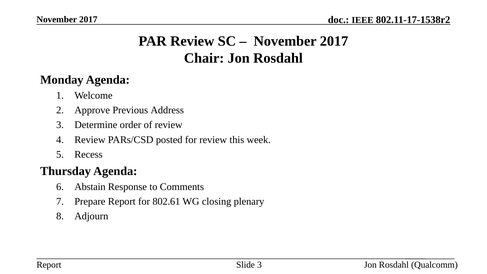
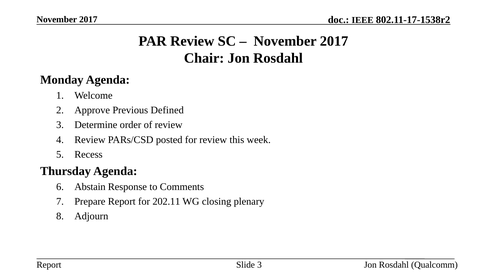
Address: Address -> Defined (167, 110)
802.61: 802.61 -> 202.11 (166, 202)
